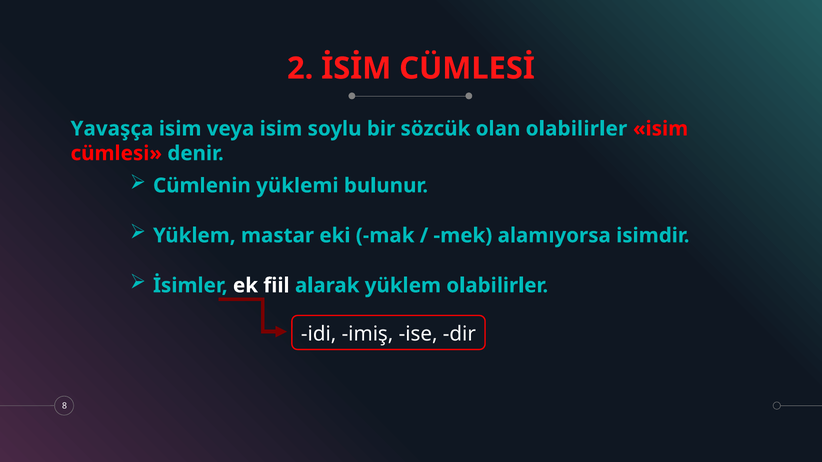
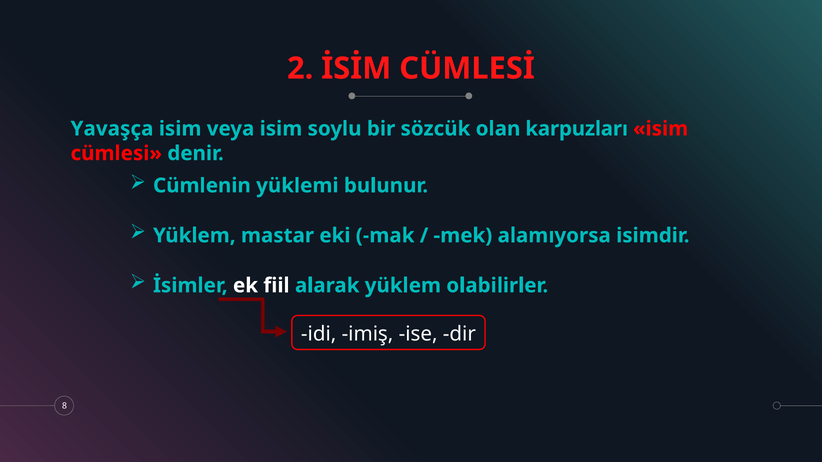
olan olabilirler: olabilirler -> karpuzları (577, 129)
